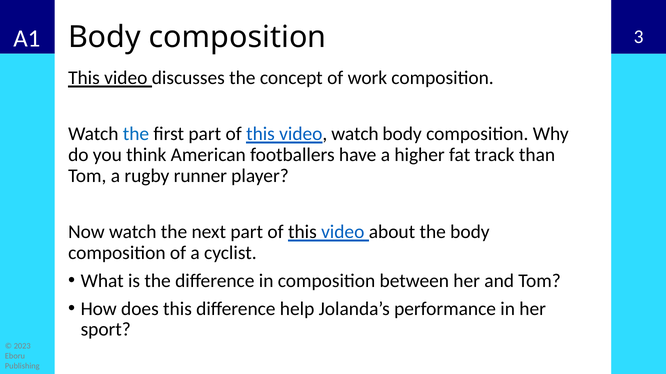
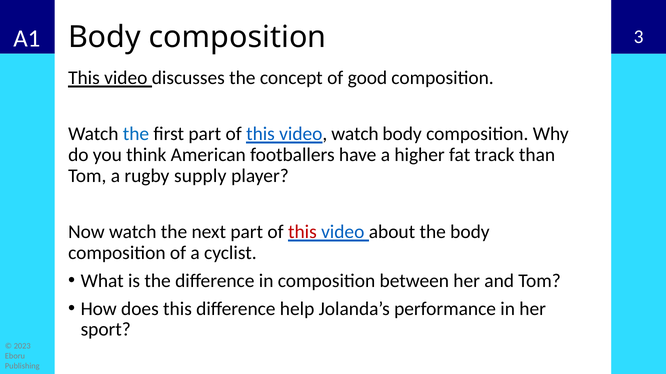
work: work -> good (367, 78)
runner: runner -> supply (200, 176)
this colour: black -> red (302, 232)
